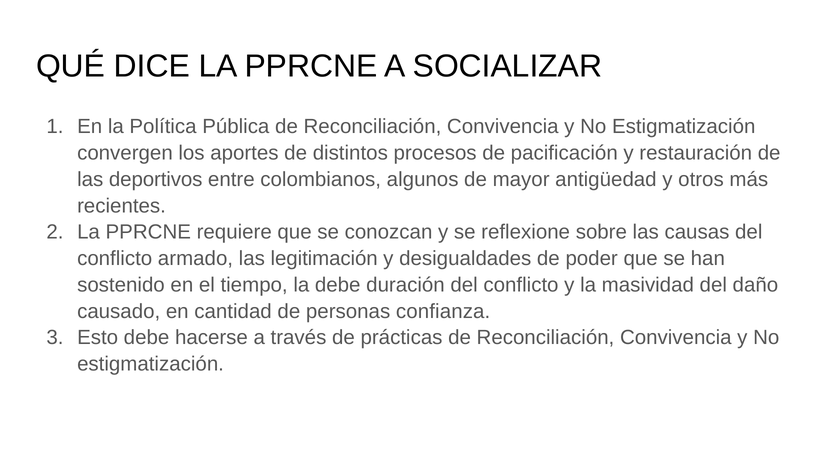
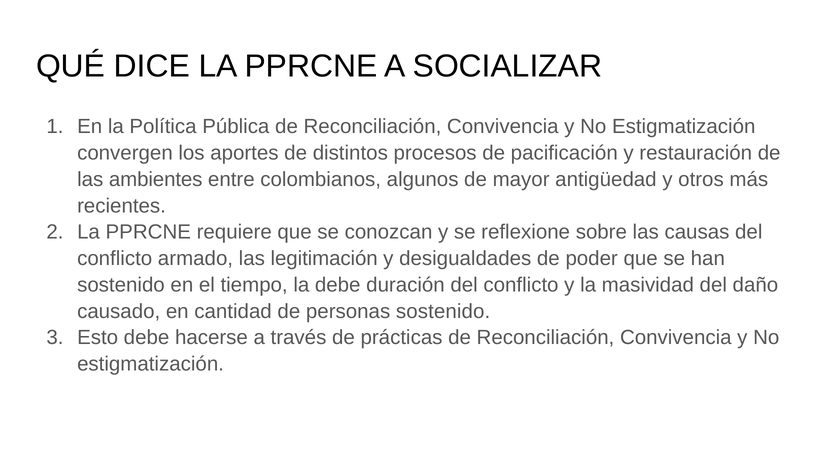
deportivos: deportivos -> ambientes (156, 180)
personas confianza: confianza -> sostenido (443, 311)
